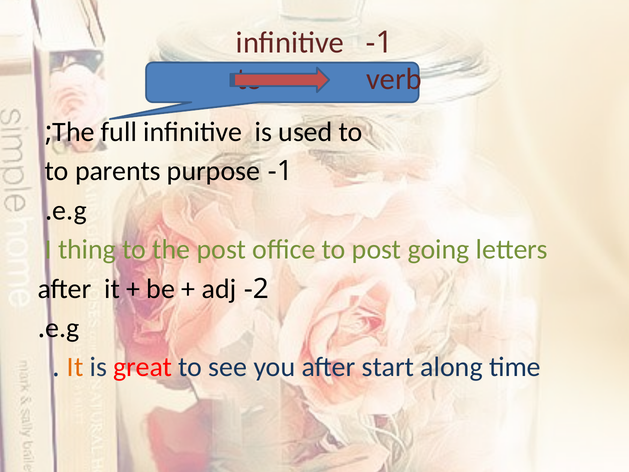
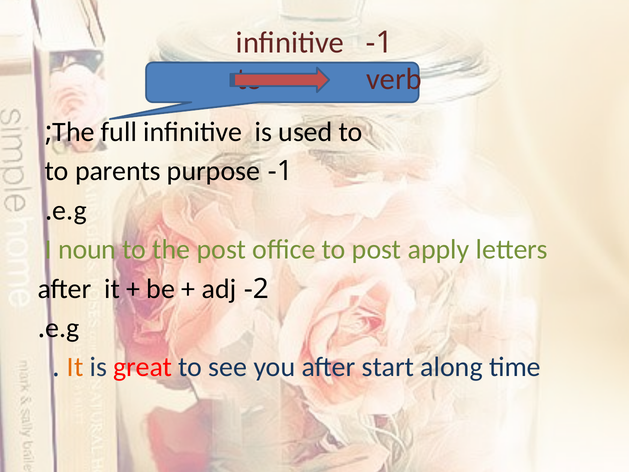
thing: thing -> noun (87, 250)
going: going -> apply (439, 250)
